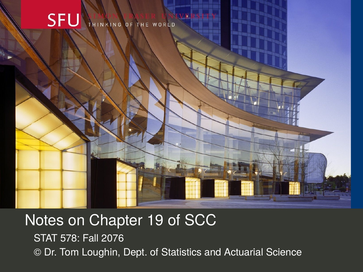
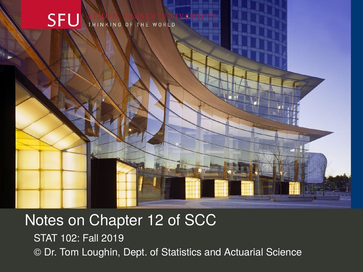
19: 19 -> 12 (155, 221)
578: 578 -> 102 (70, 238)
2076: 2076 -> 2019 (113, 238)
